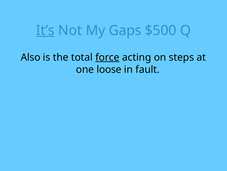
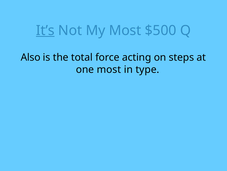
My Gaps: Gaps -> Most (125, 30)
force underline: present -> none (107, 57)
one loose: loose -> most (109, 69)
fault: fault -> type (147, 69)
